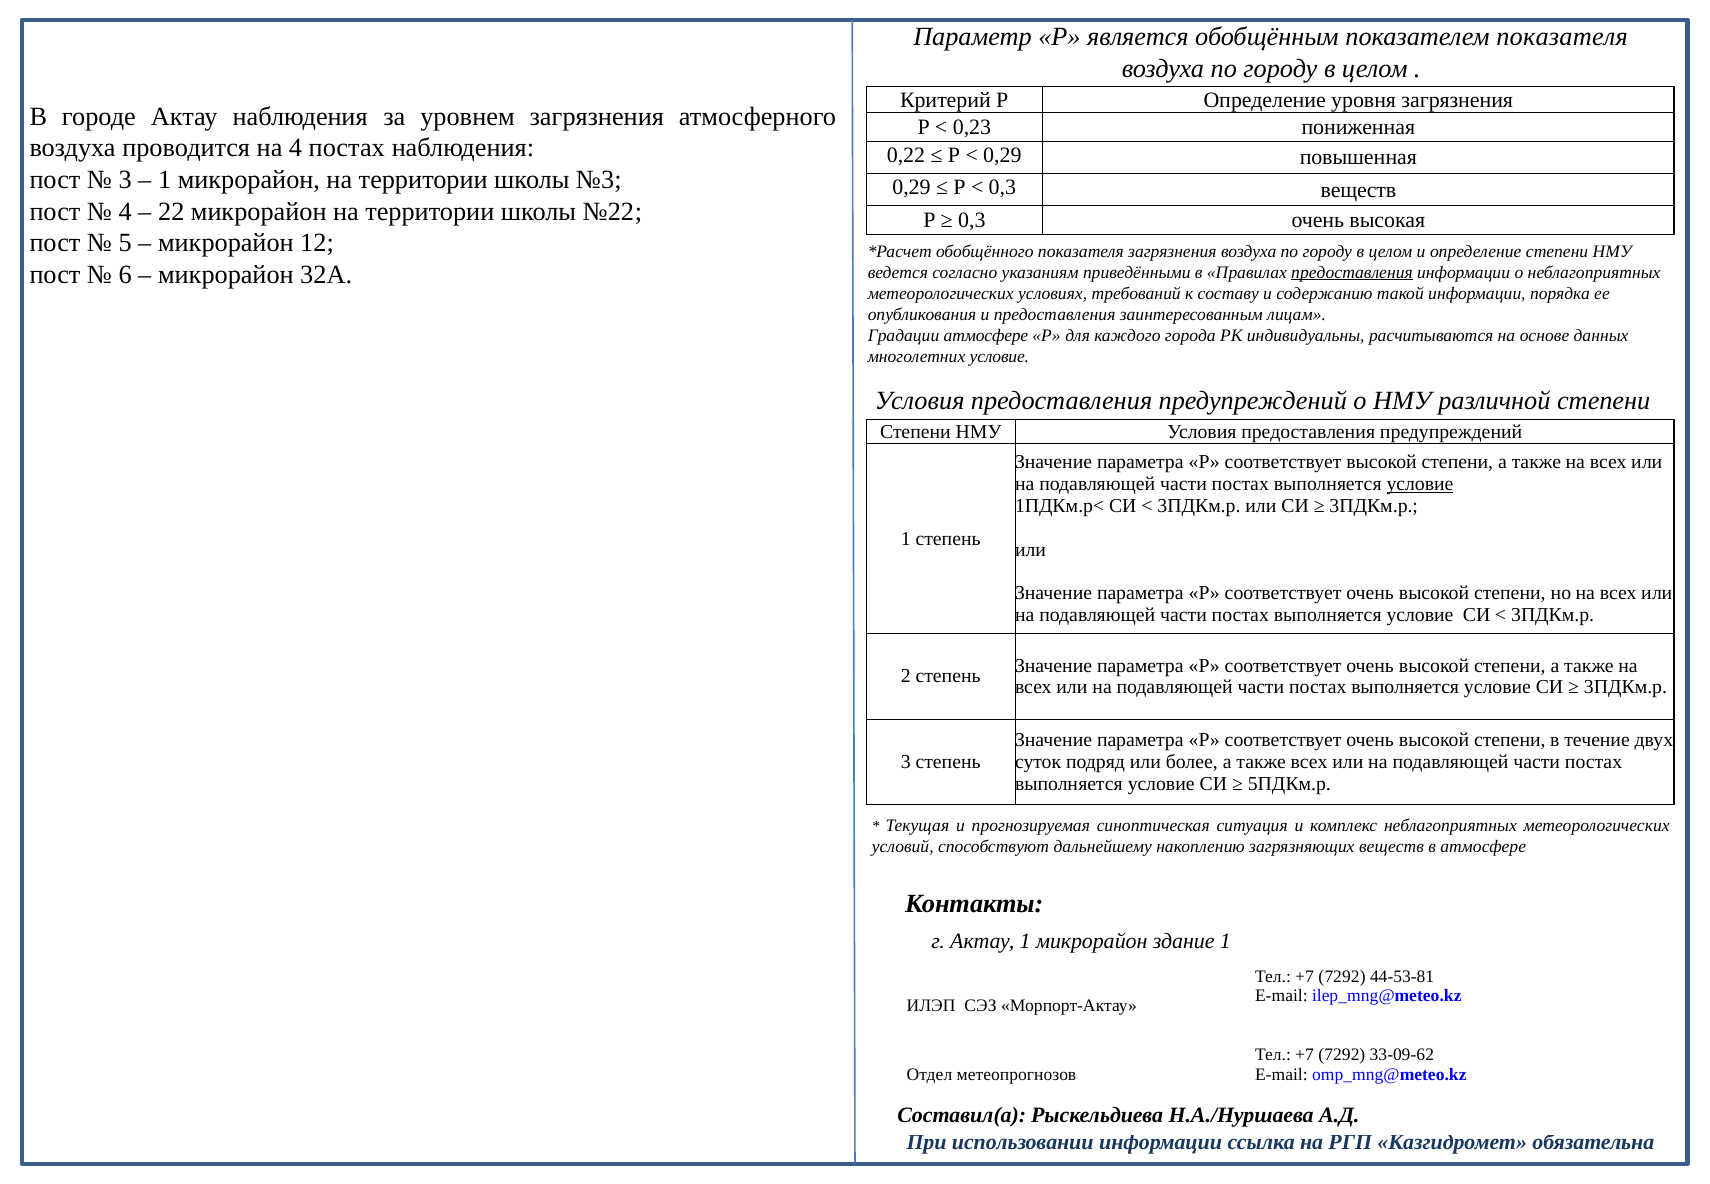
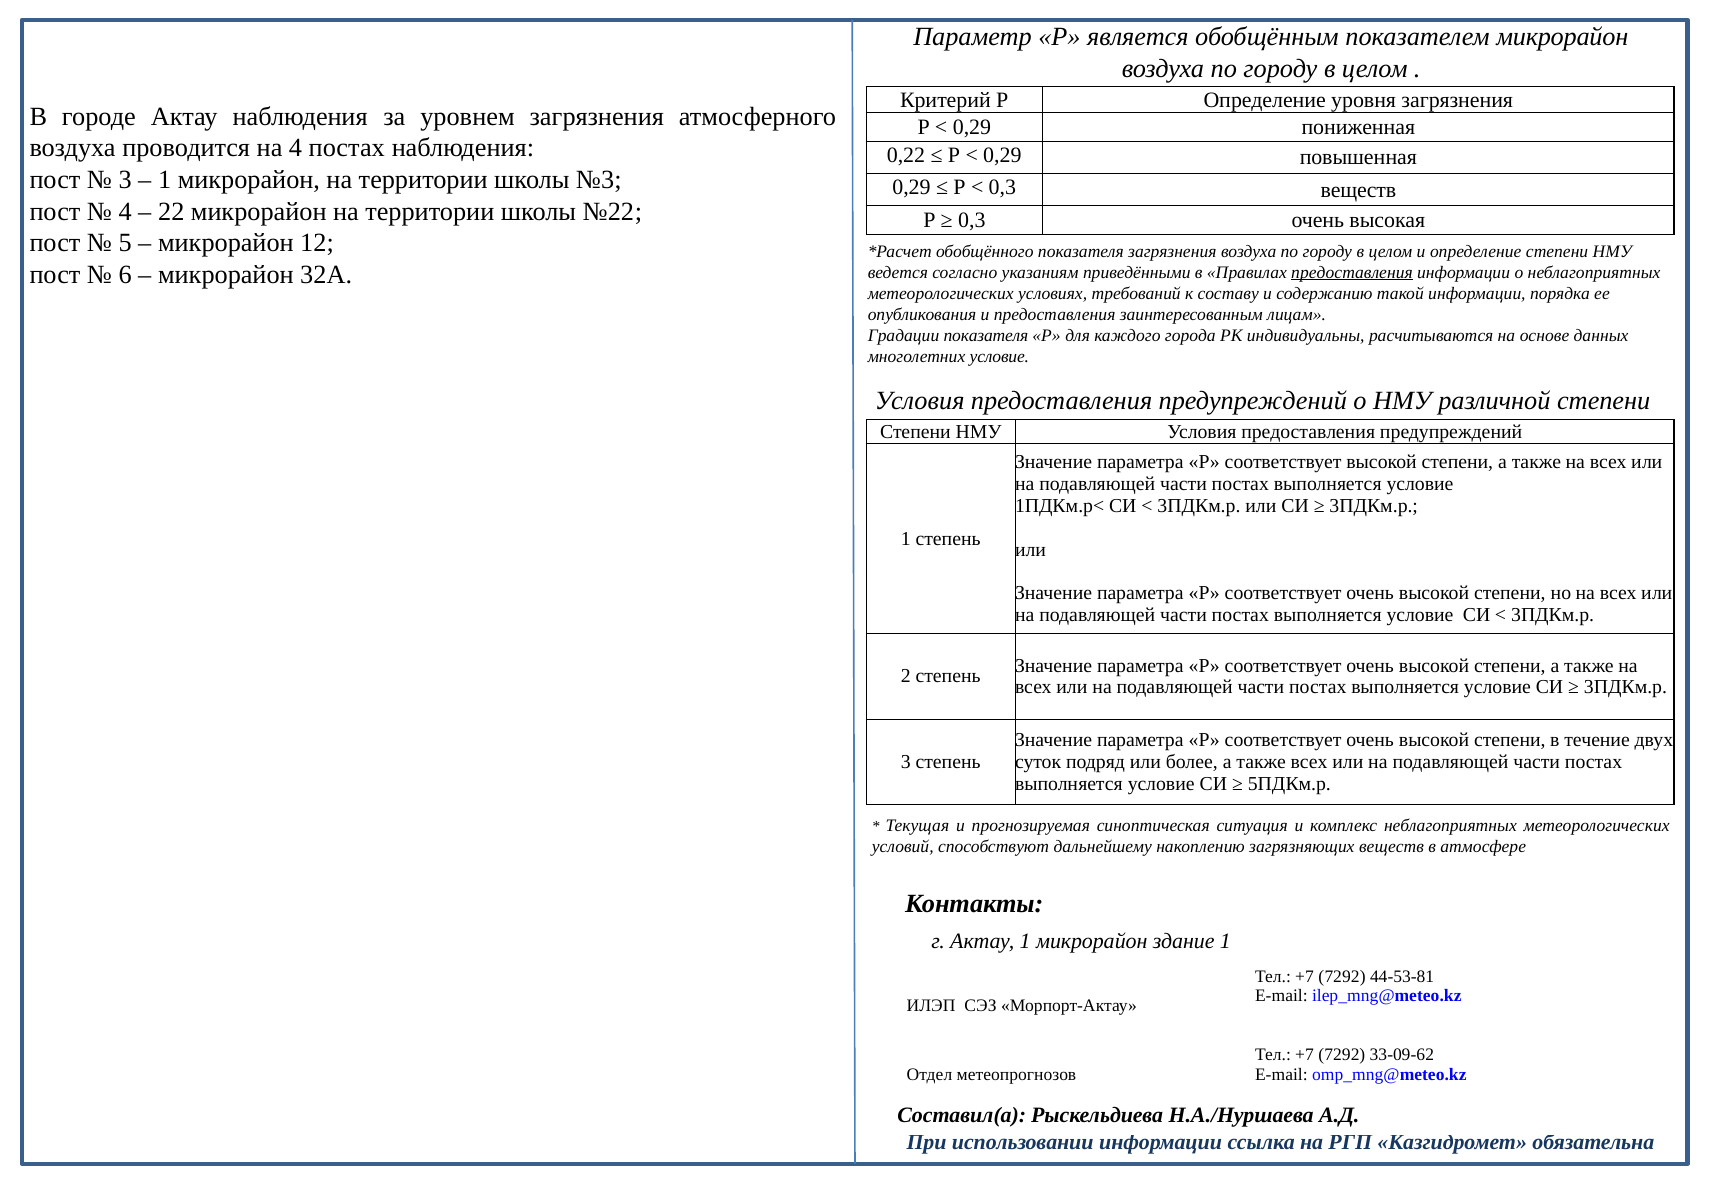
показателем показателя: показателя -> микрорайон (1562, 37)
0,23: 0,23 -> 0,29 (972, 127)
Градации атмосфере: атмосфере -> показателя (986, 335)
условие underline: present -> none (1420, 484)
